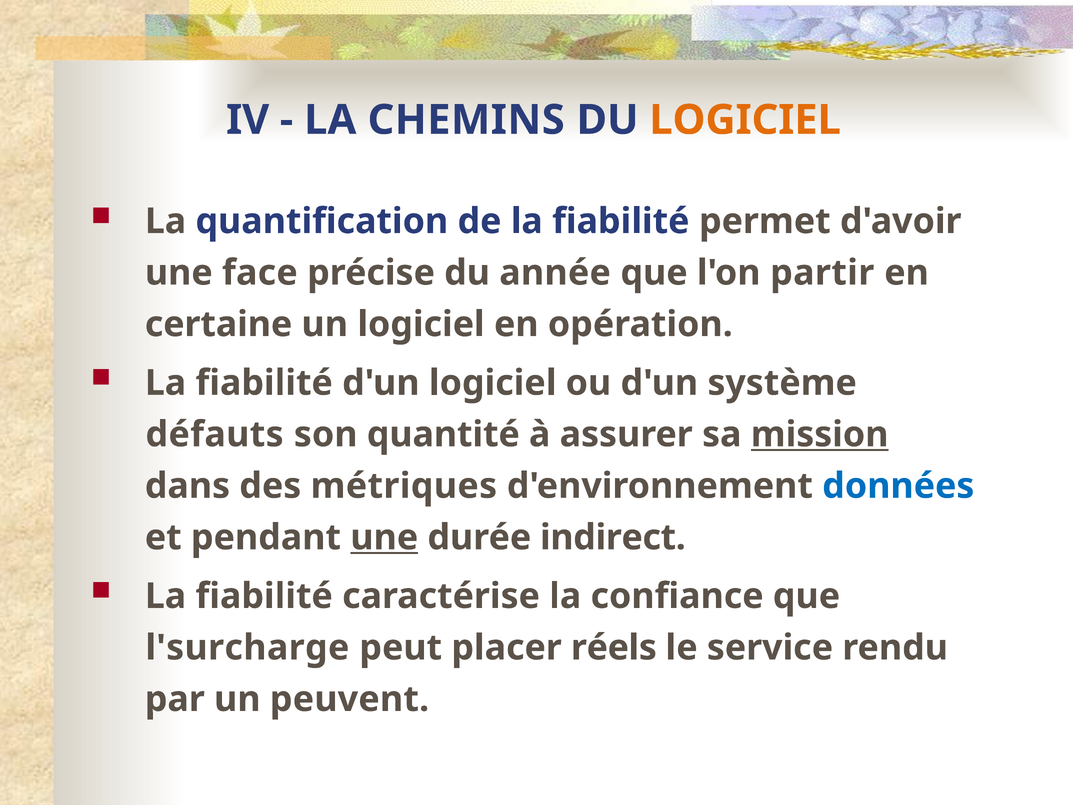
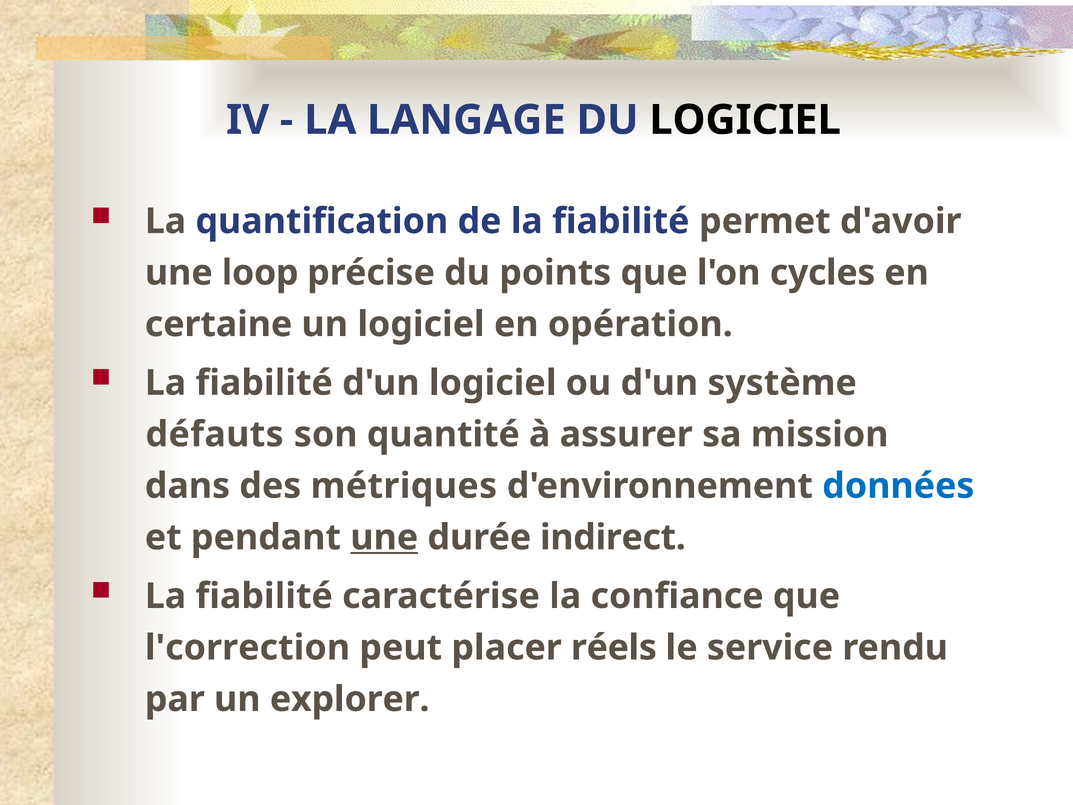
CHEMINS: CHEMINS -> LANGAGE (466, 120)
LOGICIEL colour: orange -> black (745, 120)
face: face -> loop (260, 273)
année: année -> points (555, 273)
partir: partir -> cycles (823, 273)
mission underline: present -> none (820, 434)
l'surcharge: l'surcharge -> l'correction (247, 647)
peuvent: peuvent -> explorer (350, 699)
